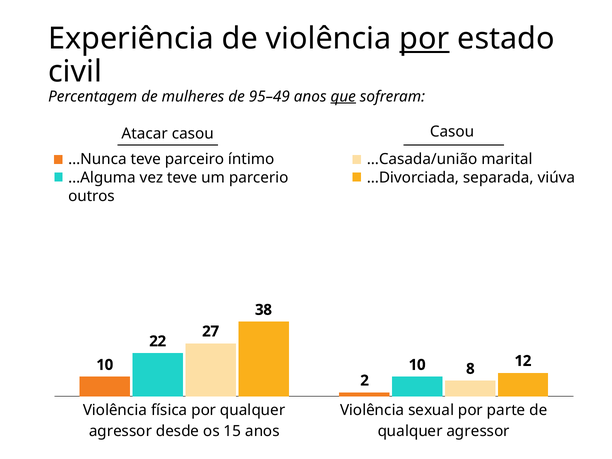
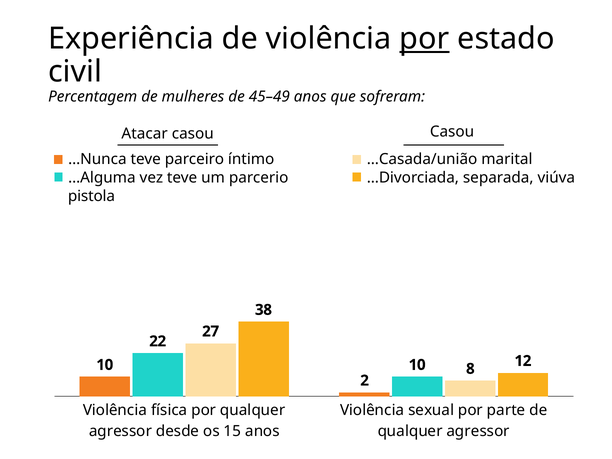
95–49: 95–49 -> 45–49 (269, 96)
que underline: present -> none (343, 96)
outros: outros -> pistola (91, 196)
